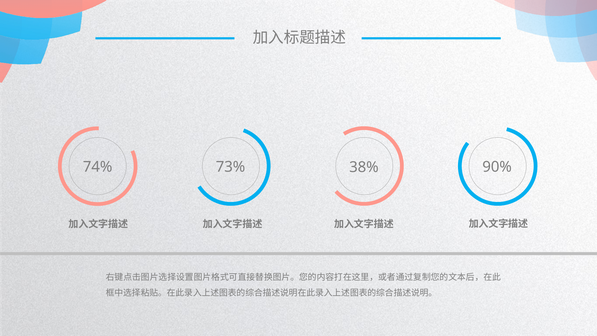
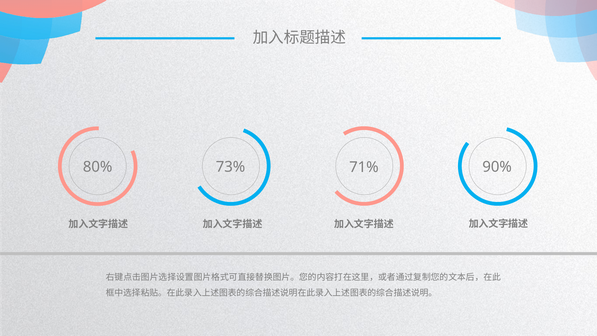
74%: 74% -> 80% (98, 167)
38%: 38% -> 71% (364, 167)
